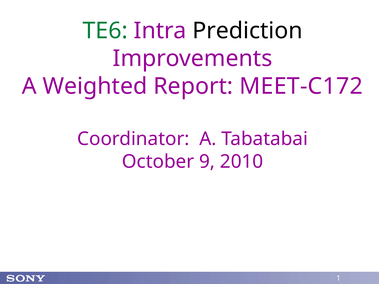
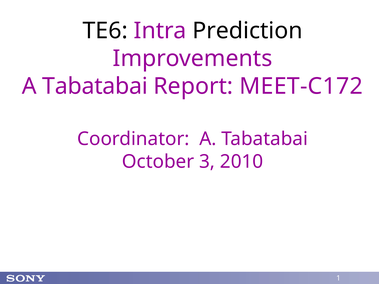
TE6 colour: green -> black (105, 31)
Weighted: Weighted -> Tabatabai (95, 86)
9: 9 -> 3 (207, 162)
